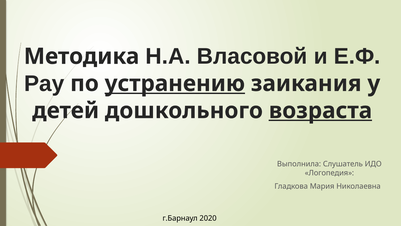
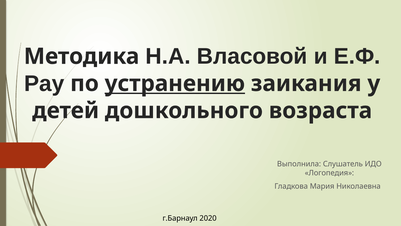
возраста underline: present -> none (320, 110)
